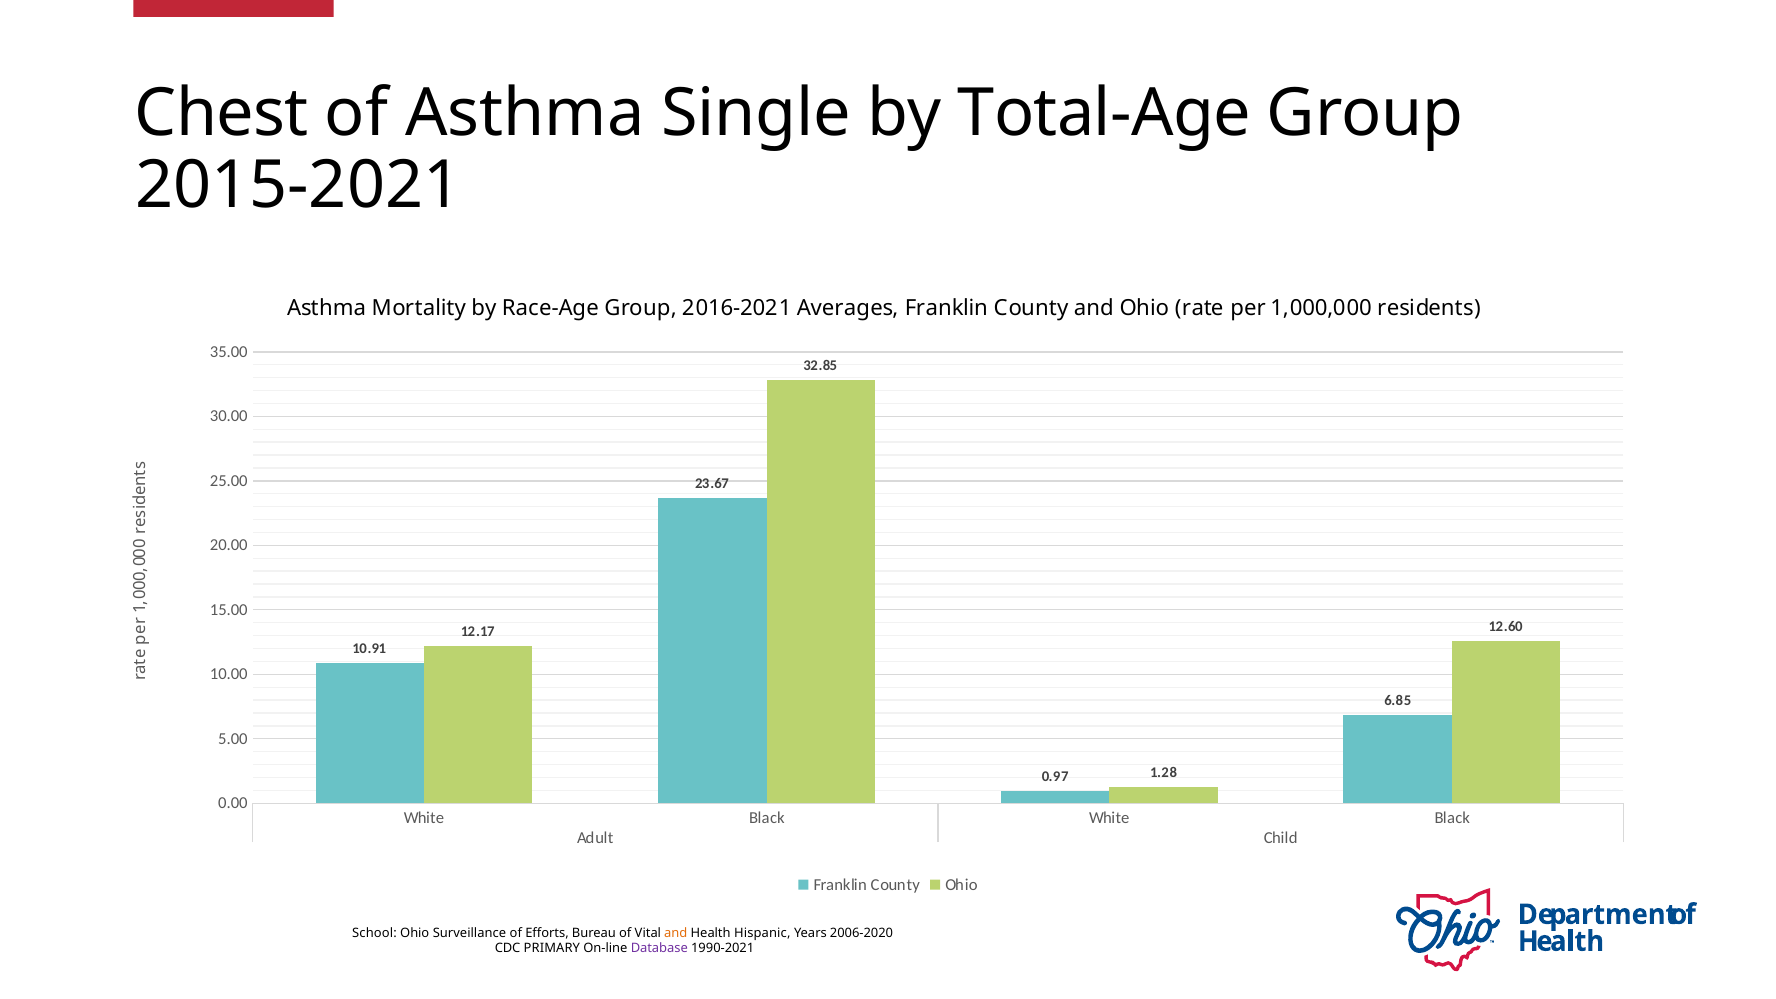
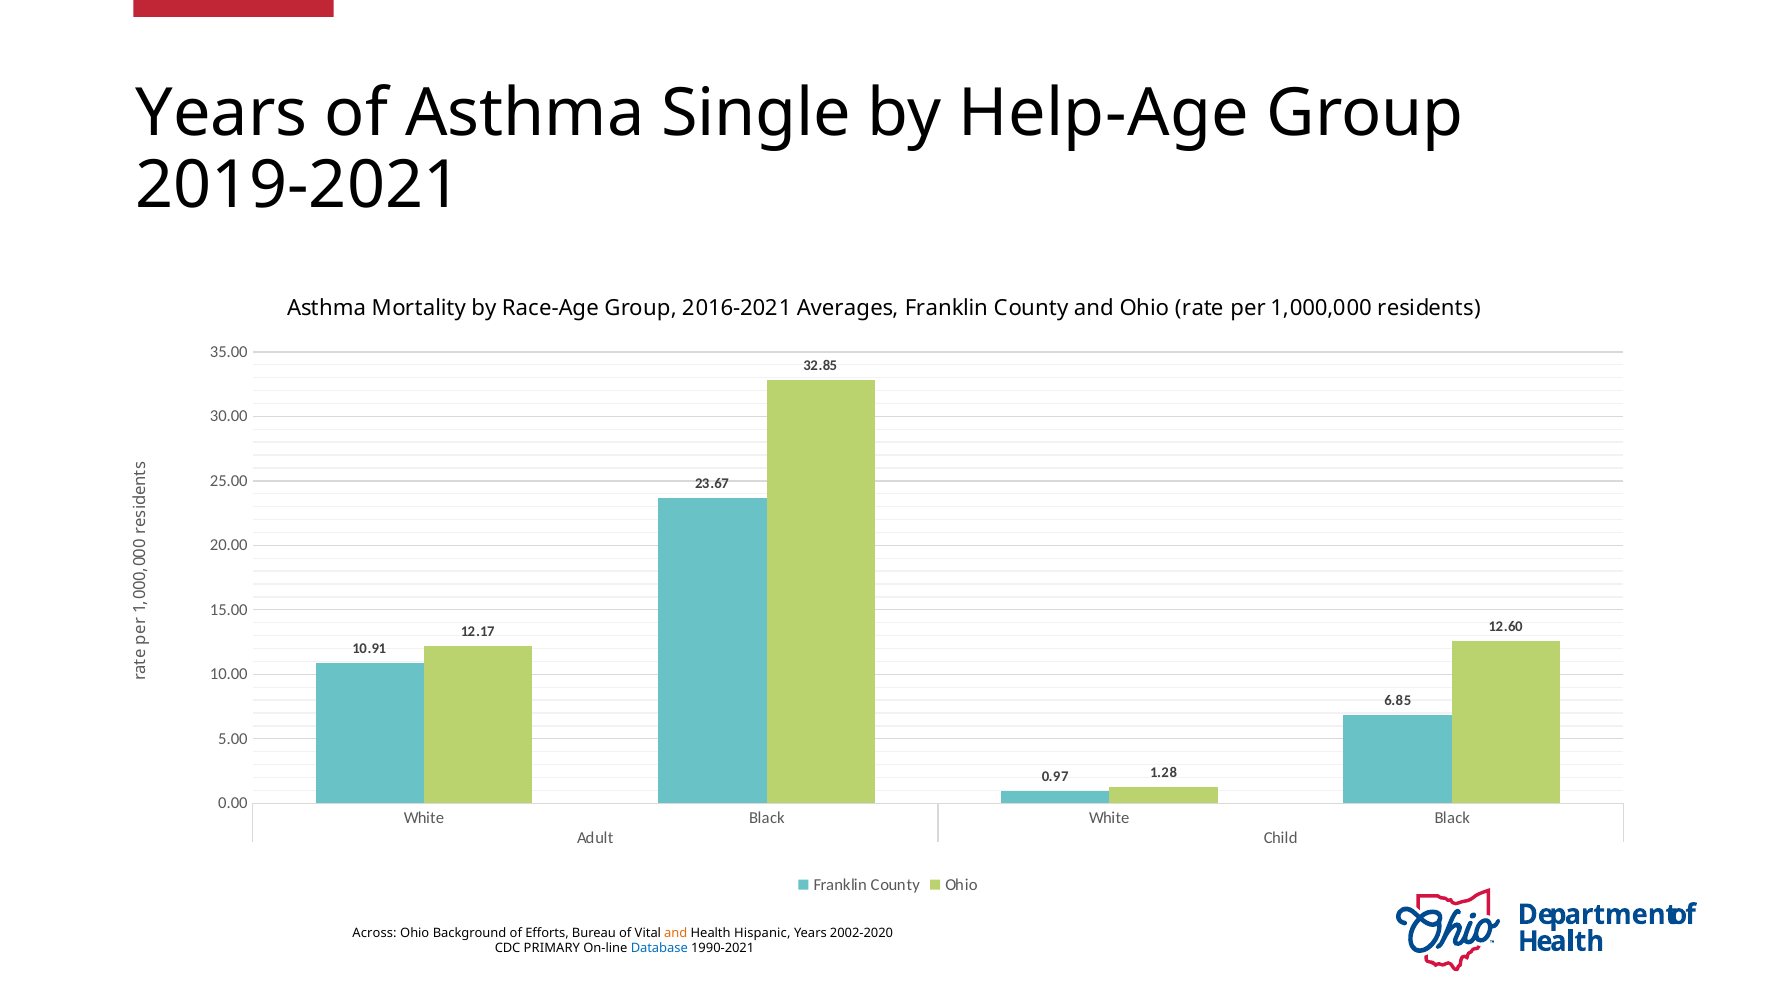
Chest: Chest -> Years (221, 113)
Total-Age: Total-Age -> Help-Age (1104, 113)
2015-2021: 2015-2021 -> 2019-2021 (298, 185)
School: School -> Across (375, 933)
Surveillance: Surveillance -> Background (470, 933)
2006-2020: 2006-2020 -> 2002-2020 (862, 933)
Database colour: purple -> blue (659, 949)
